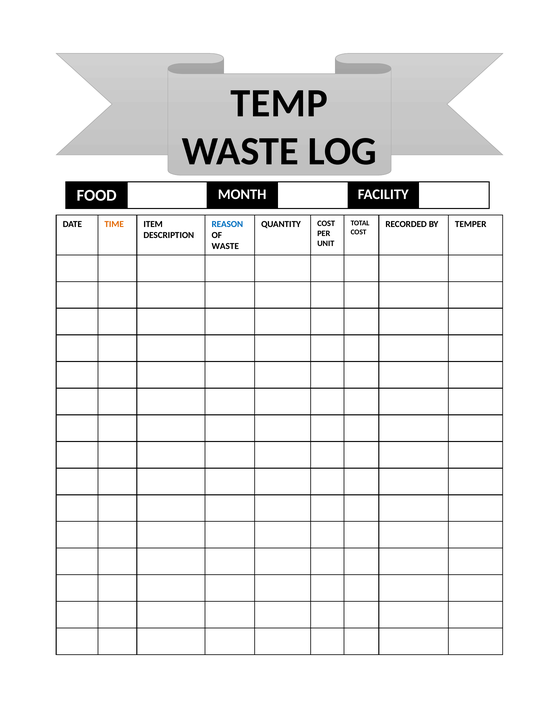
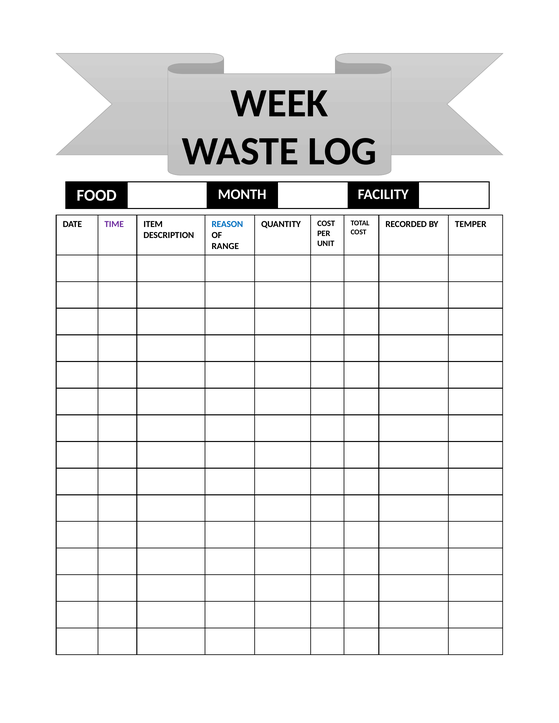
TEMP: TEMP -> WEEK (279, 103)
TIME colour: orange -> purple (114, 224)
WASTE: WASTE -> RANGE (225, 246)
